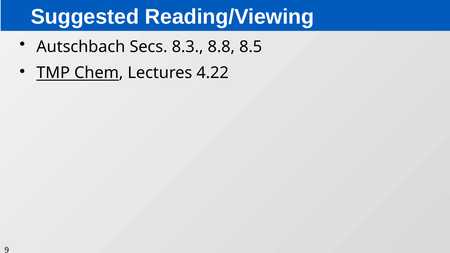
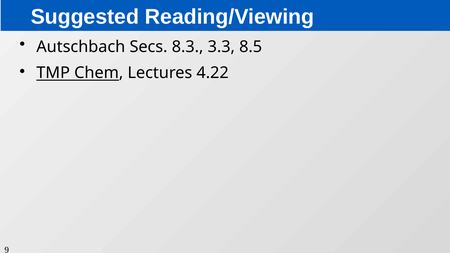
8.8: 8.8 -> 3.3 (221, 47)
